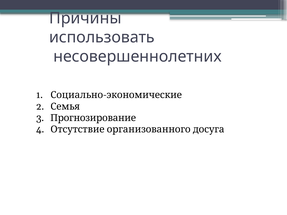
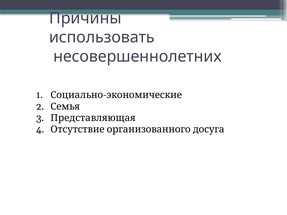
Прогнозирование: Прогнозирование -> Представляющая (93, 118)
